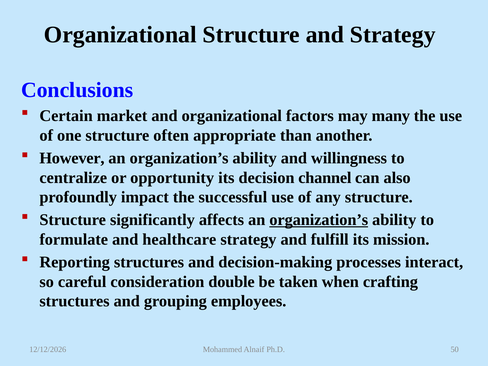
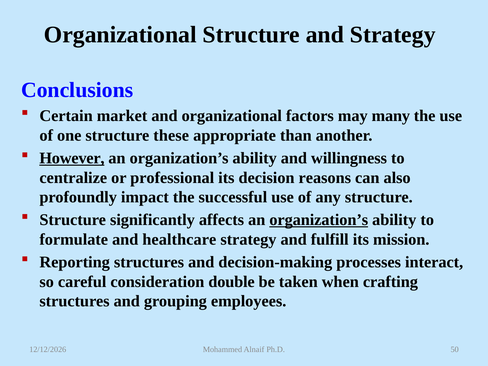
often: often -> these (171, 135)
However underline: none -> present (72, 158)
opportunity: opportunity -> professional (172, 178)
channel: channel -> reasons (325, 178)
